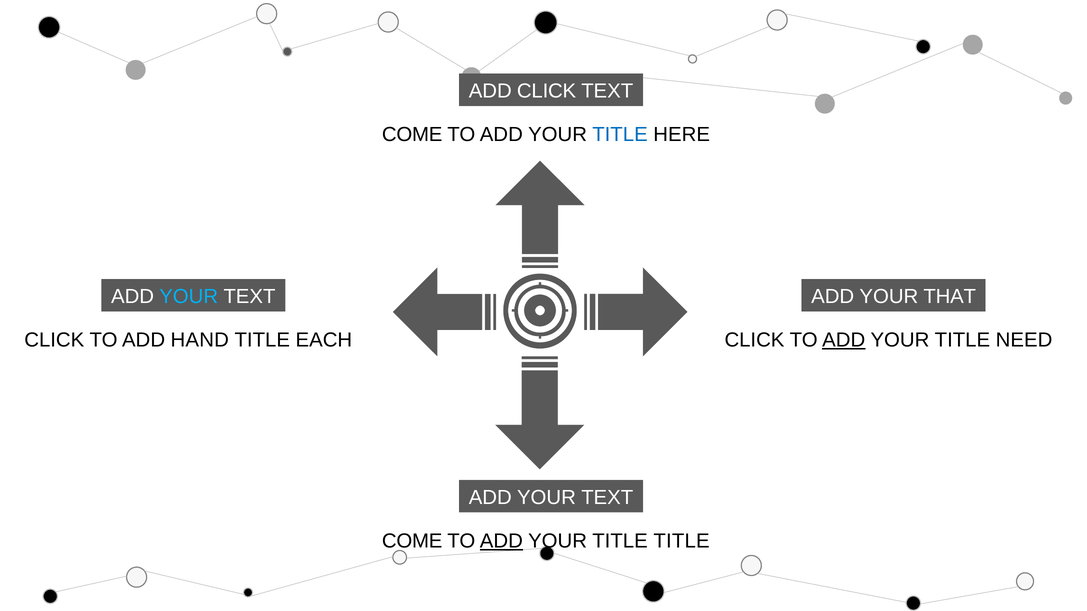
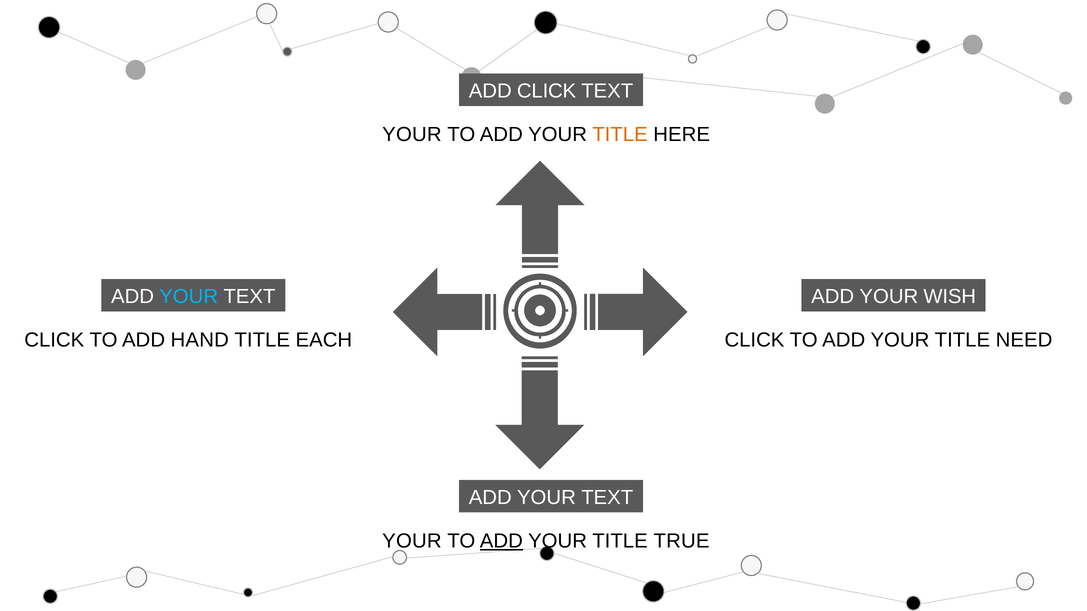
COME: COME -> YOUR (412, 135)
TITLE colour: blue -> orange (620, 135)
THAT: THAT -> WISH (950, 297)
ADD underline: present -> none (844, 340)
COME: COME -> YOUR (412, 541)
TITLE TITLE: TITLE -> TRUE (682, 541)
